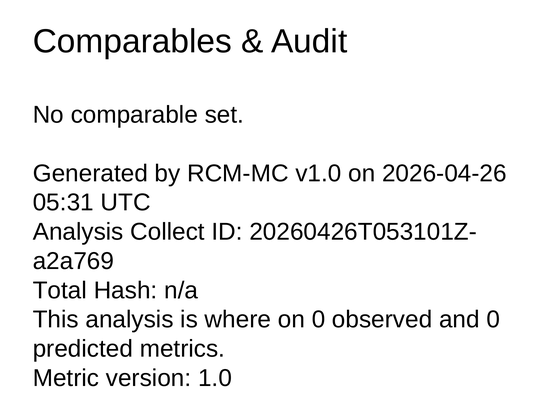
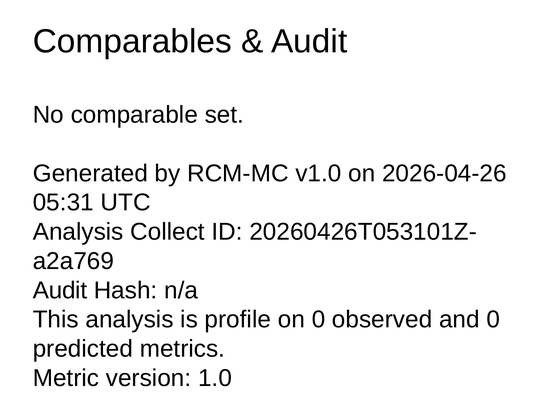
Total: Total -> Audit (60, 290)
where: where -> profile (238, 320)
